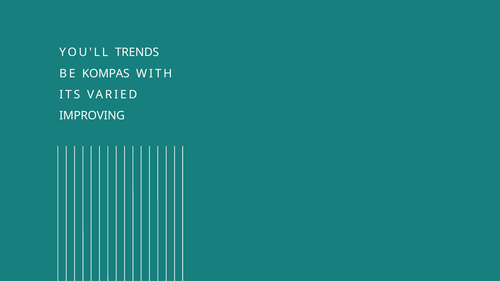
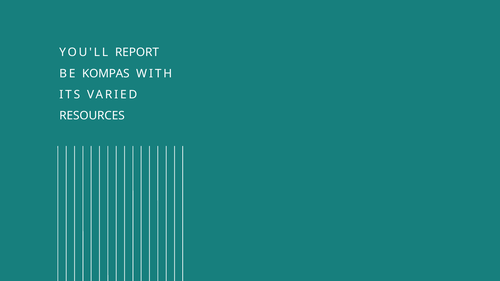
TRENDS: TRENDS -> REPORT (137, 53)
IMPROVING: IMPROVING -> RESOURCES (92, 116)
